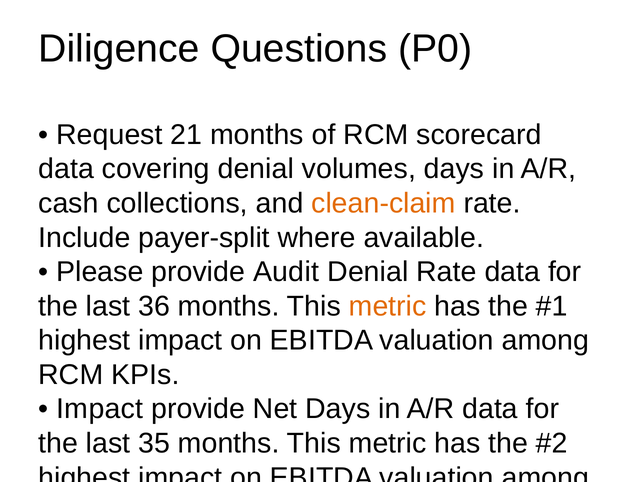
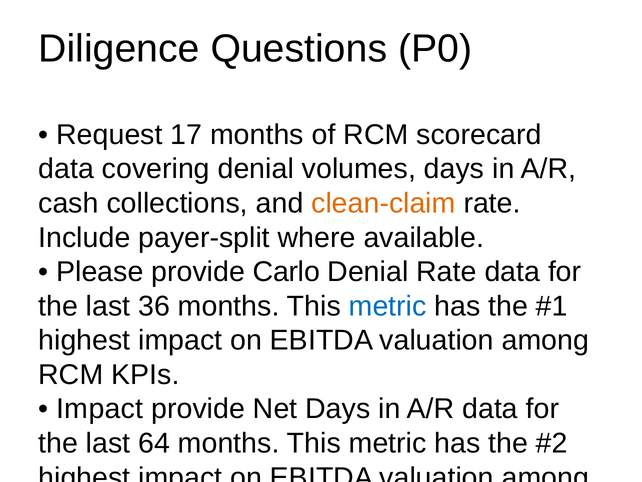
21: 21 -> 17 (186, 135)
Audit: Audit -> Carlo (286, 272)
metric colour: orange -> blue (388, 306)
35: 35 -> 64 (154, 443)
